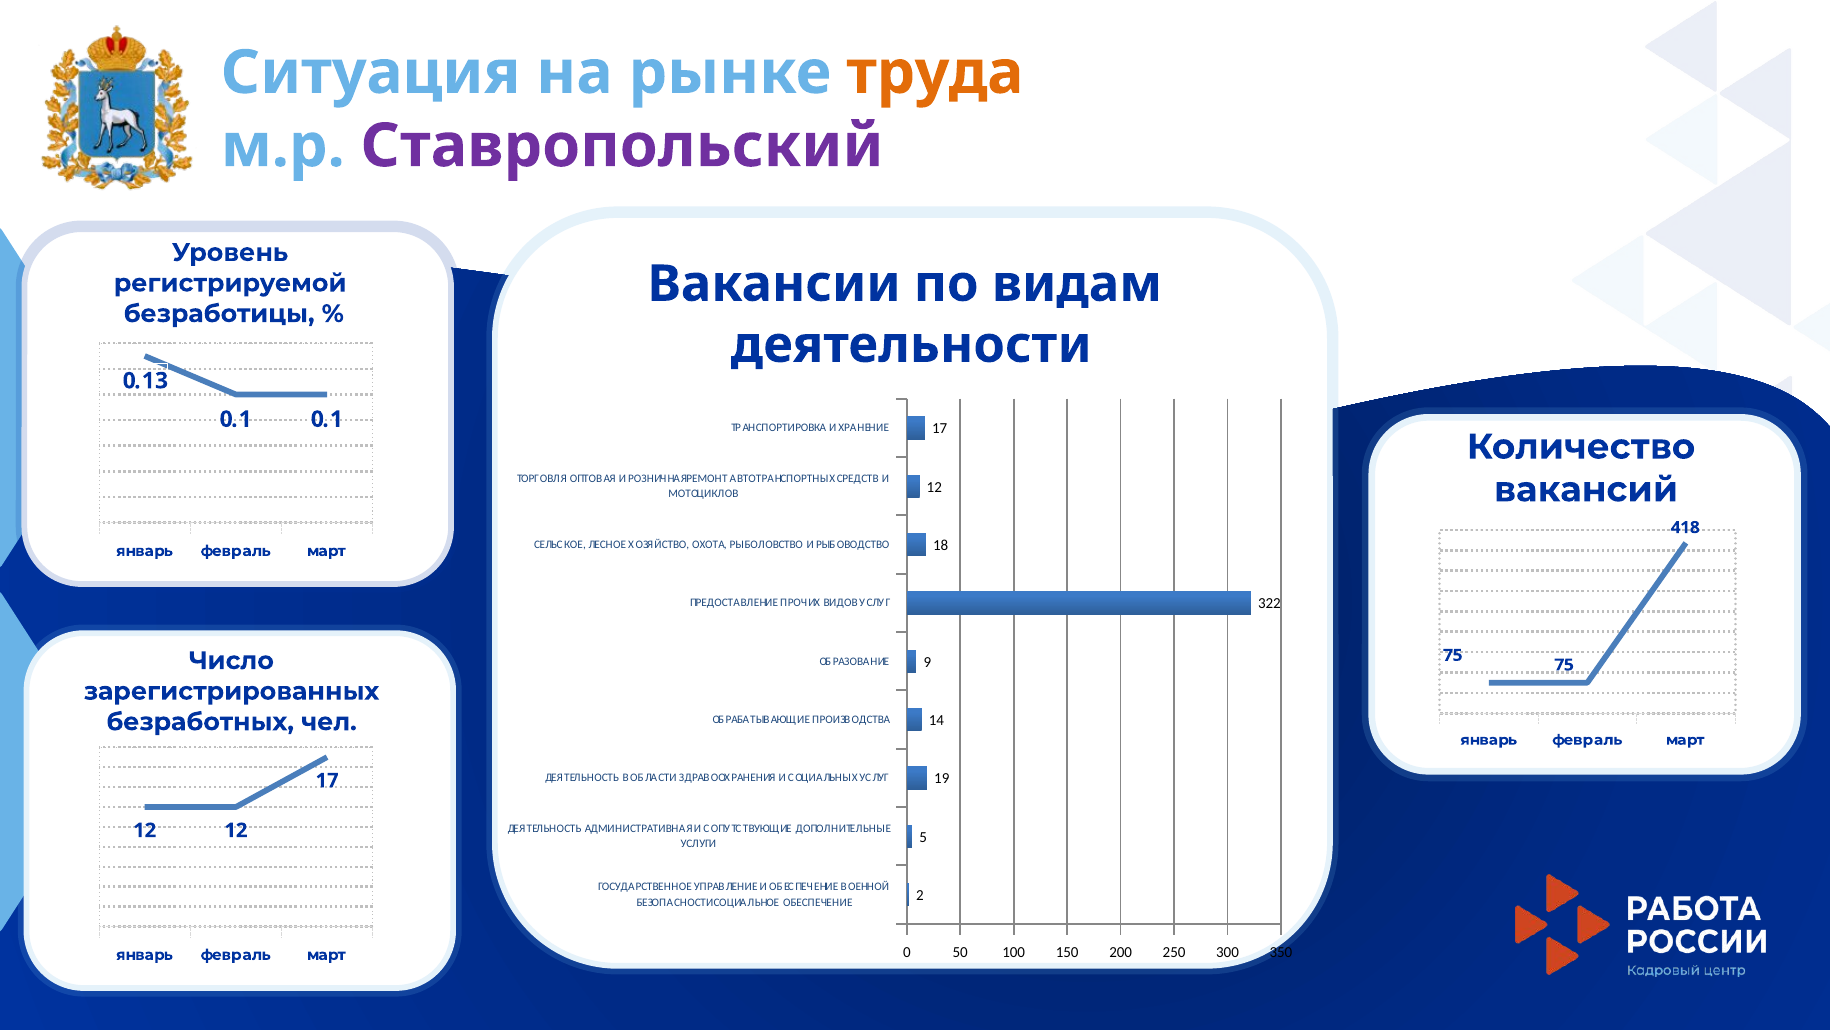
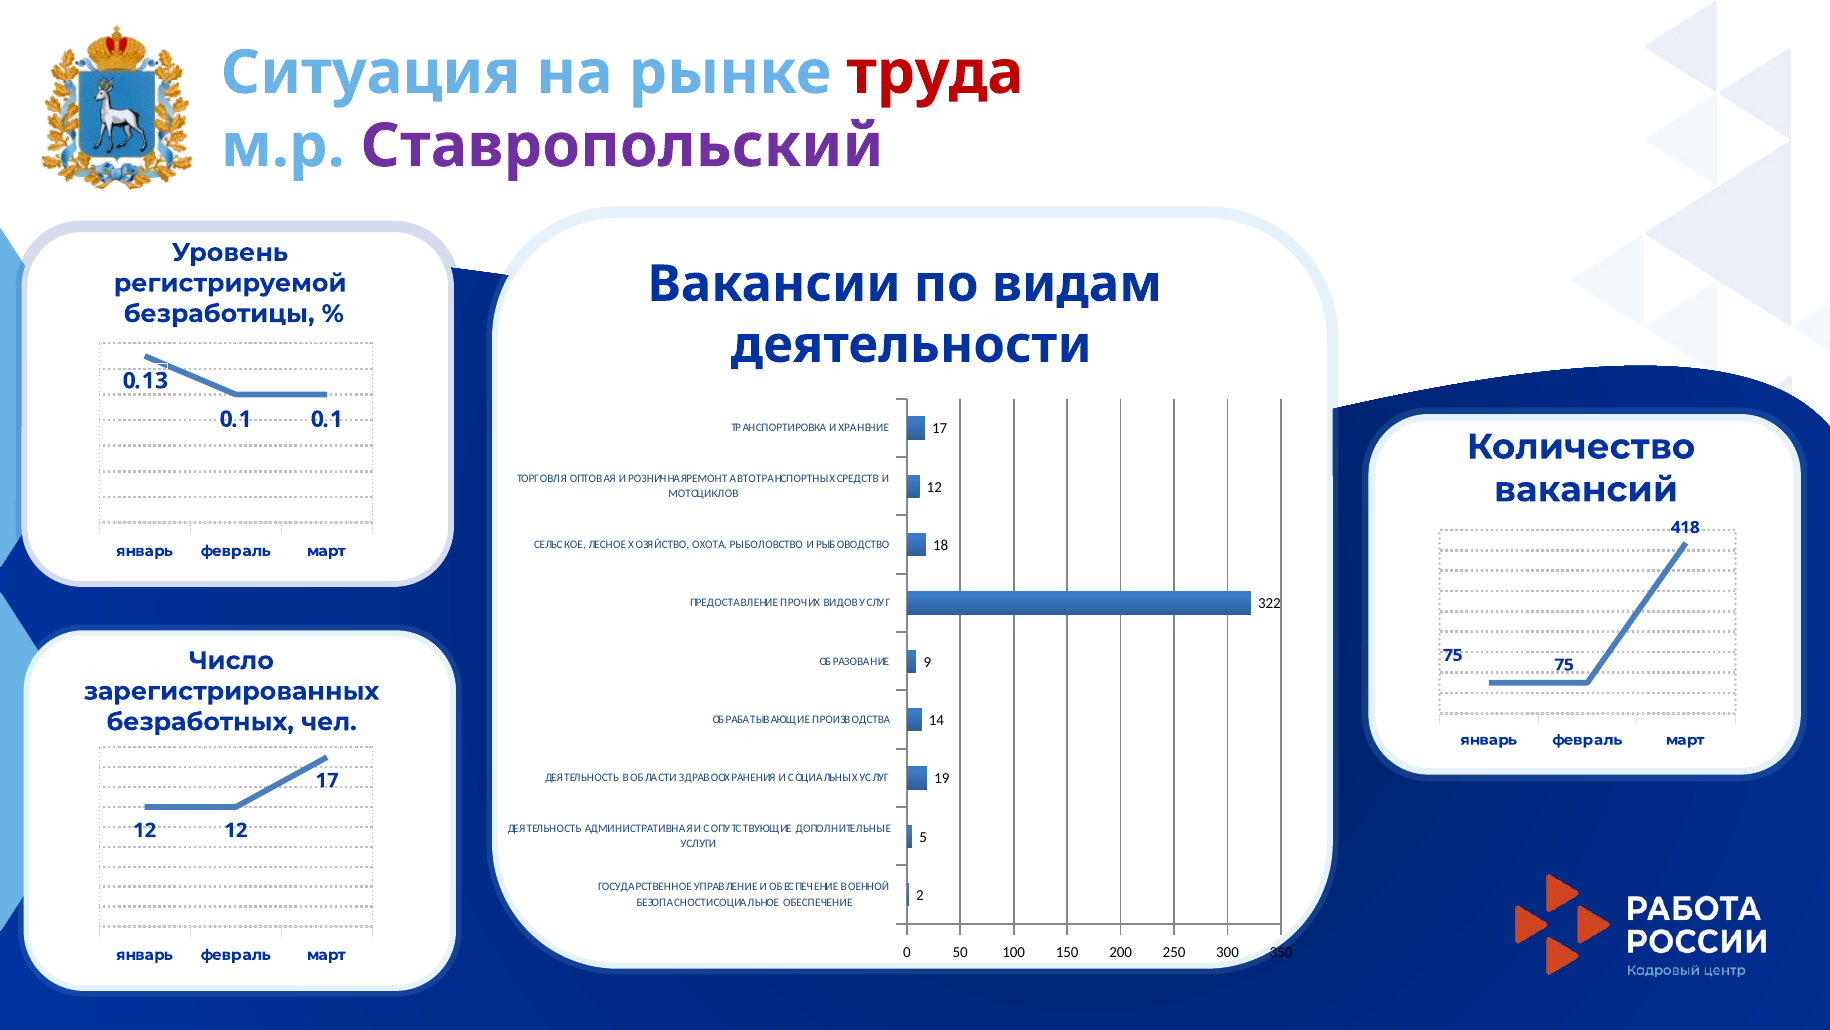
труда colour: orange -> red (935, 73)
